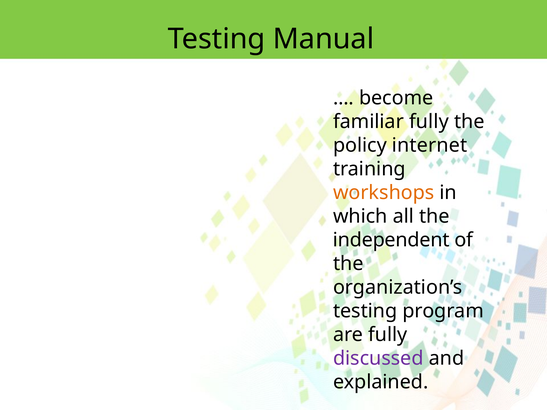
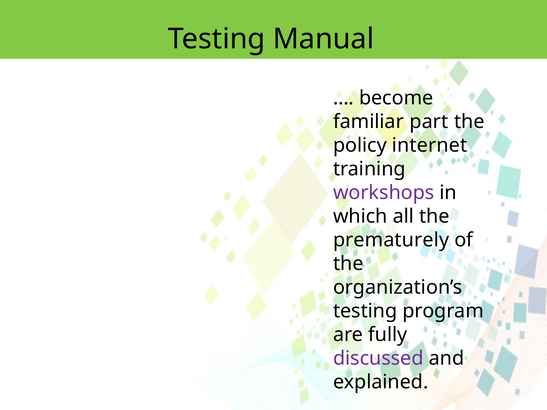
familiar fully: fully -> part (429, 122)
workshops colour: orange -> purple (384, 193)
independent: independent -> prematurely (391, 240)
